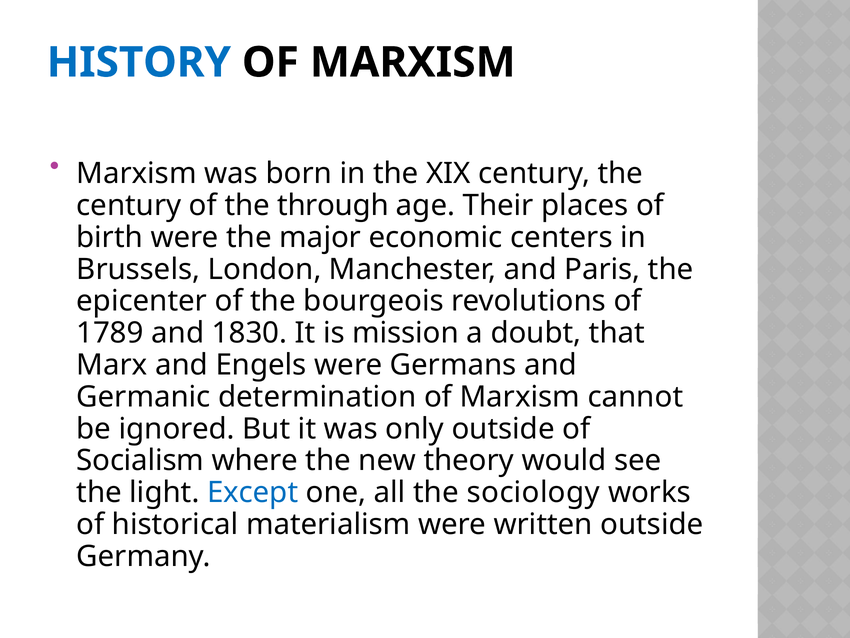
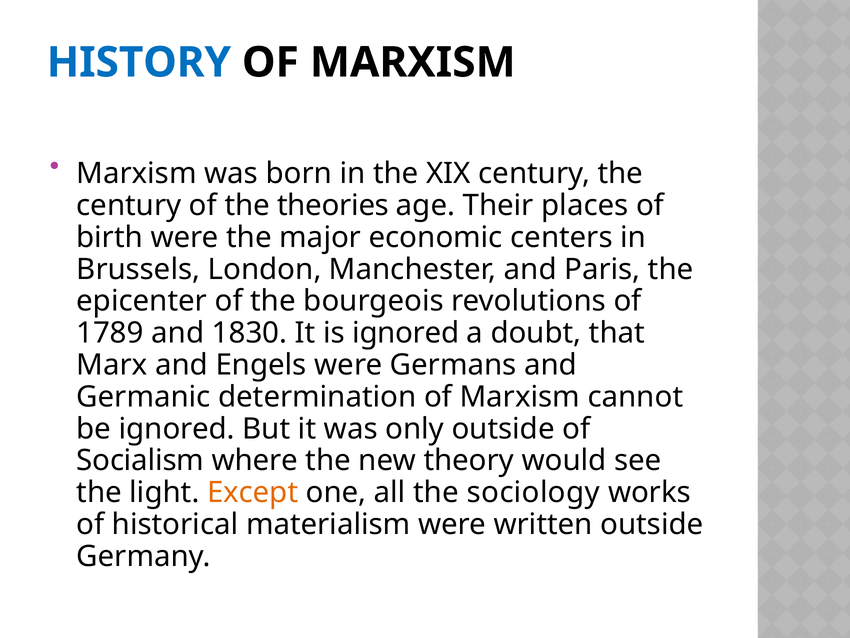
through: through -> theories (333, 205)
is mission: mission -> ignored (406, 333)
Except colour: blue -> orange (253, 492)
